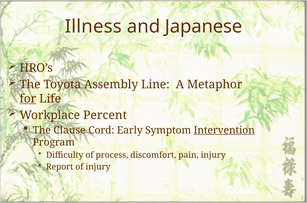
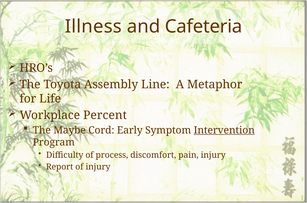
Japanese: Japanese -> Cafeteria (204, 26)
for underline: present -> none (28, 99)
Clause: Clause -> Maybe (70, 131)
